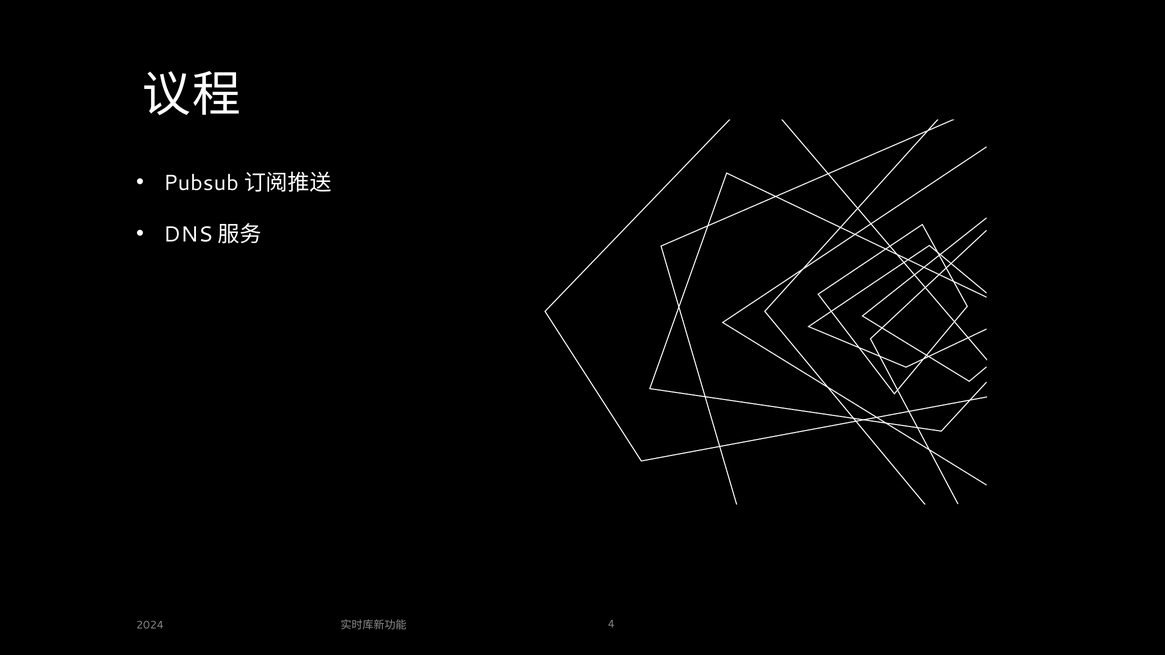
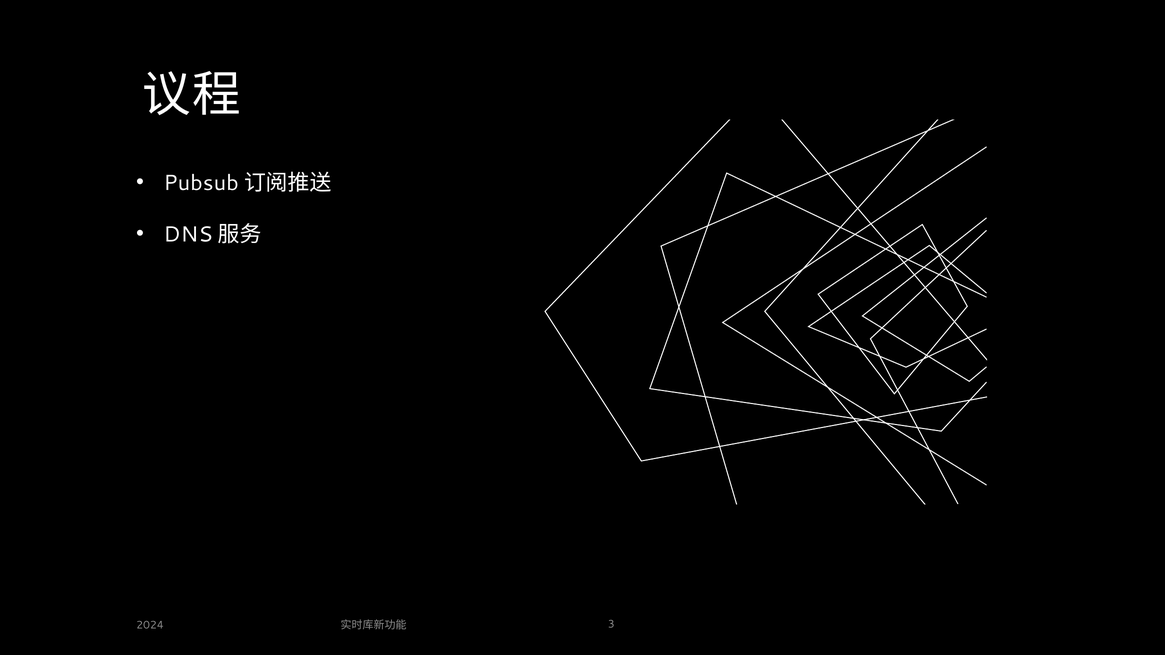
4: 4 -> 3 (611, 624)
